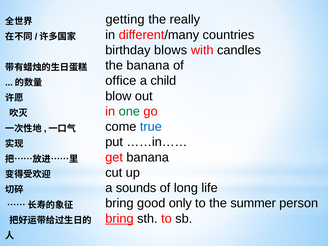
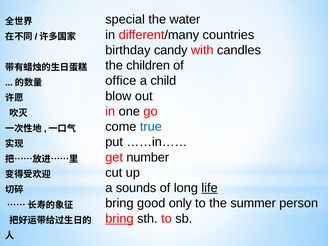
getting: getting -> special (125, 19)
really: really -> water (185, 19)
blows: blows -> candy (171, 50)
the banana: banana -> children (148, 65)
one colour: green -> black (129, 111)
get banana: banana -> number (148, 157)
life underline: none -> present (210, 188)
